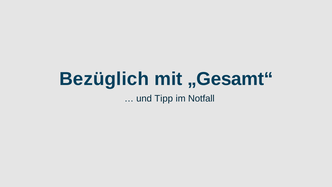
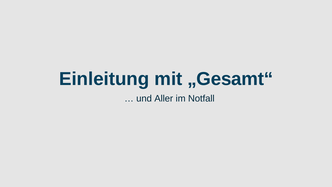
Bezüglich: Bezüglich -> Einleitung (104, 79)
Tipp: Tipp -> Aller (164, 98)
